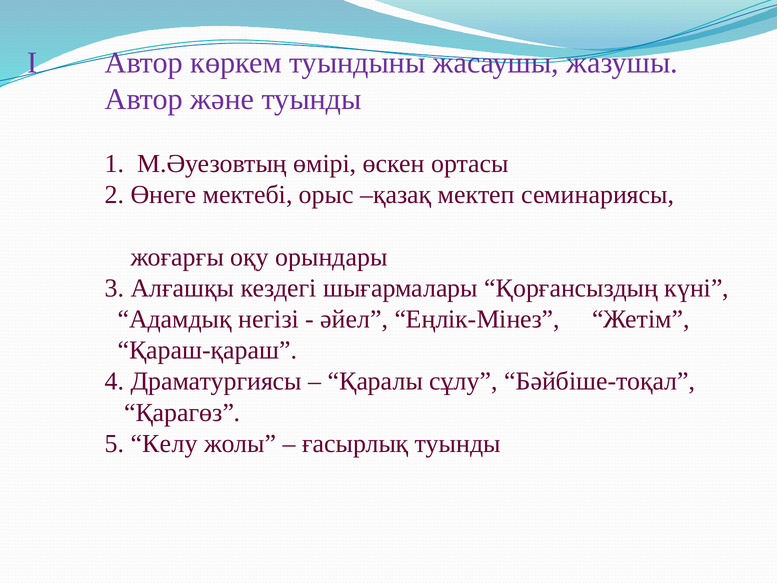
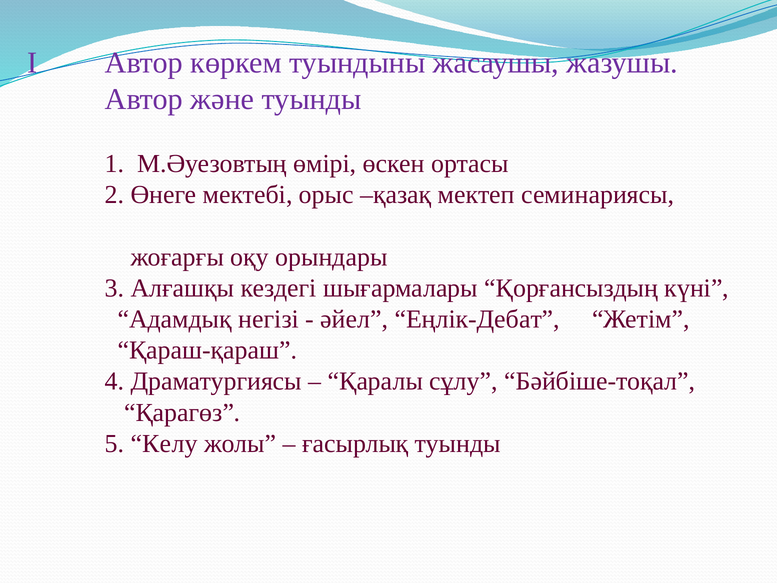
Еңлік-Мінез: Еңлік-Мінез -> Еңлік-Дебат (477, 319)
